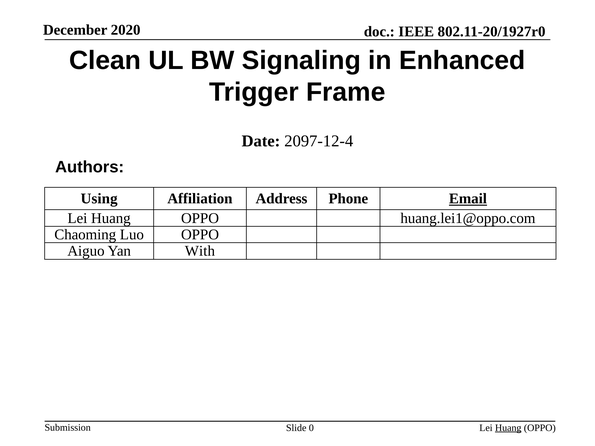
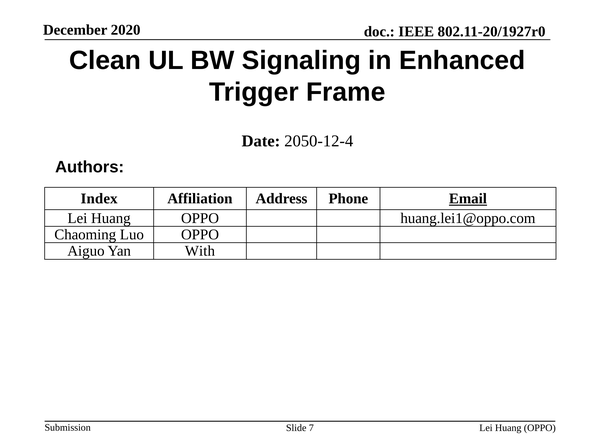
2097-12-4: 2097-12-4 -> 2050-12-4 (319, 141)
Using: Using -> Index (99, 199)
0: 0 -> 7 (311, 428)
Huang underline: present -> none (508, 428)
